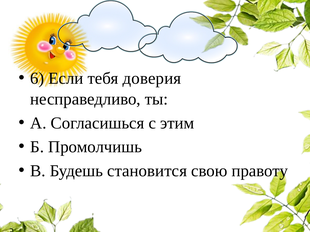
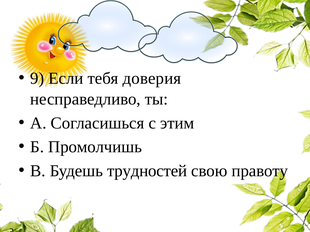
6: 6 -> 9 (37, 78)
становится: становится -> трудностей (147, 171)
